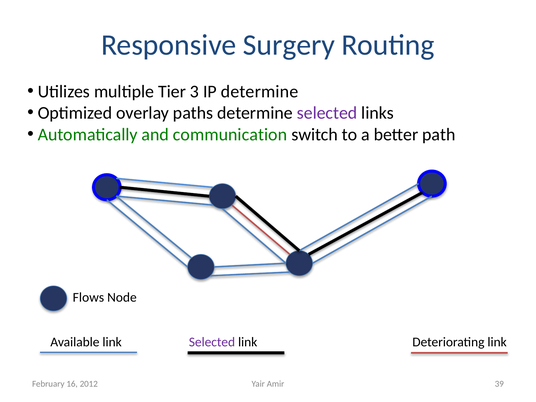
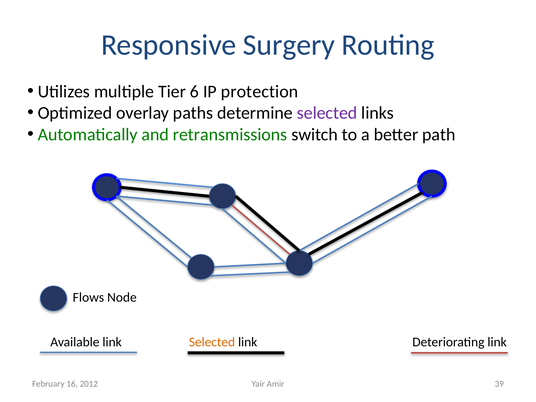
3: 3 -> 6 (194, 92)
IP determine: determine -> protection (260, 92)
communication: communication -> retransmissions (230, 135)
Selected colour: purple -> orange (212, 342)
